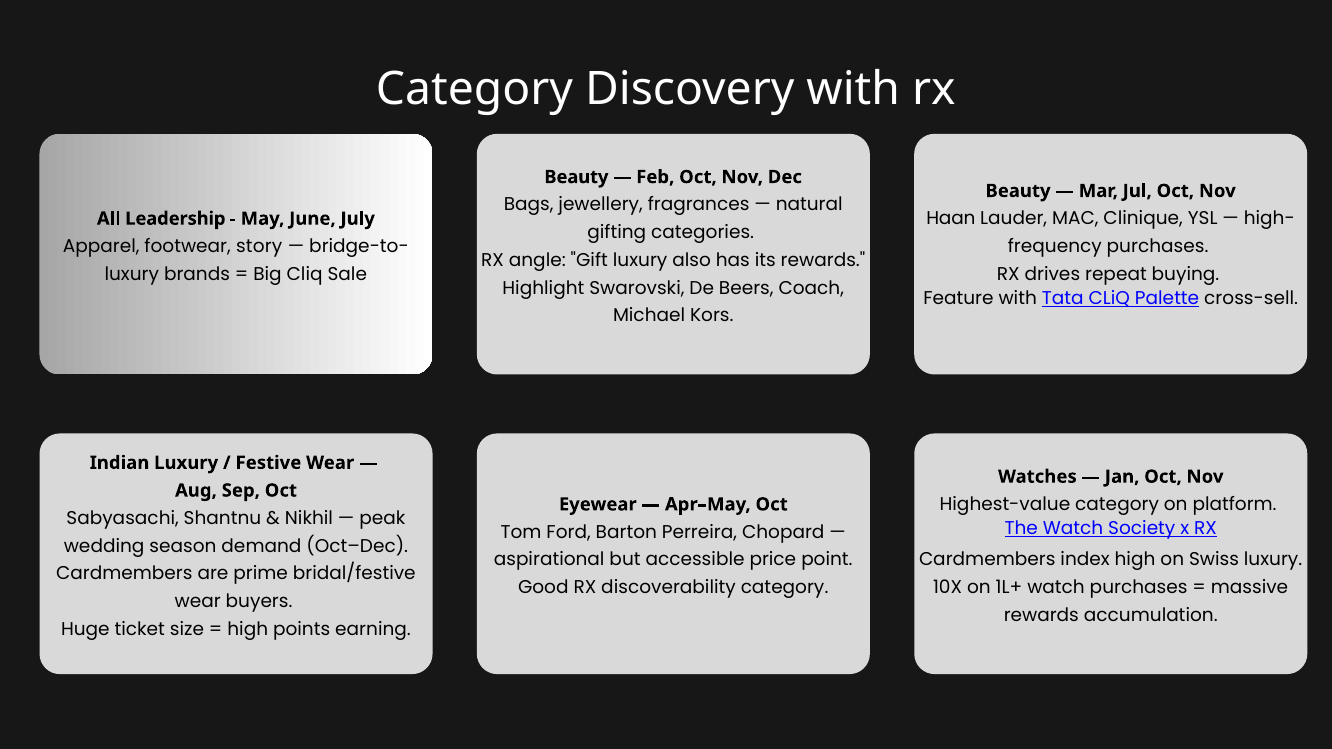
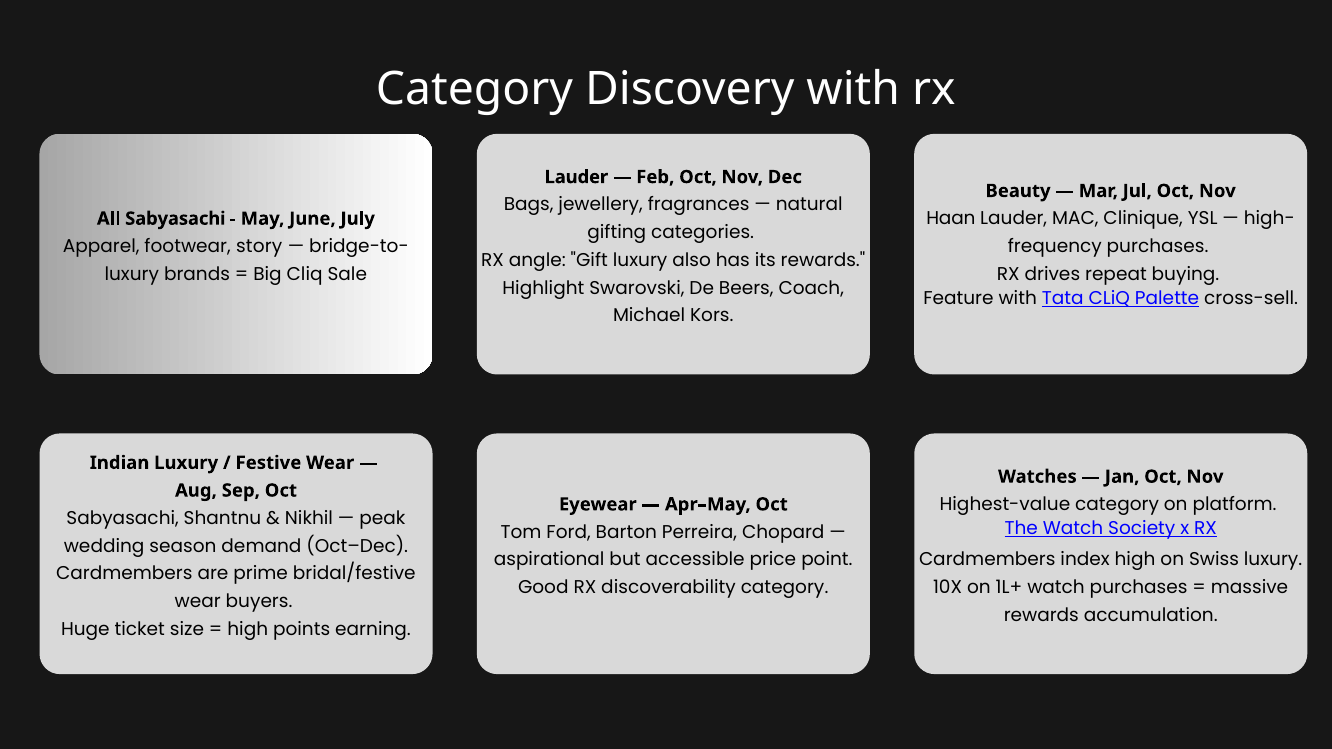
Beauty: Beauty -> Lauder (576, 177)
All Leadership: Leadership -> Sabyasachi (175, 219)
